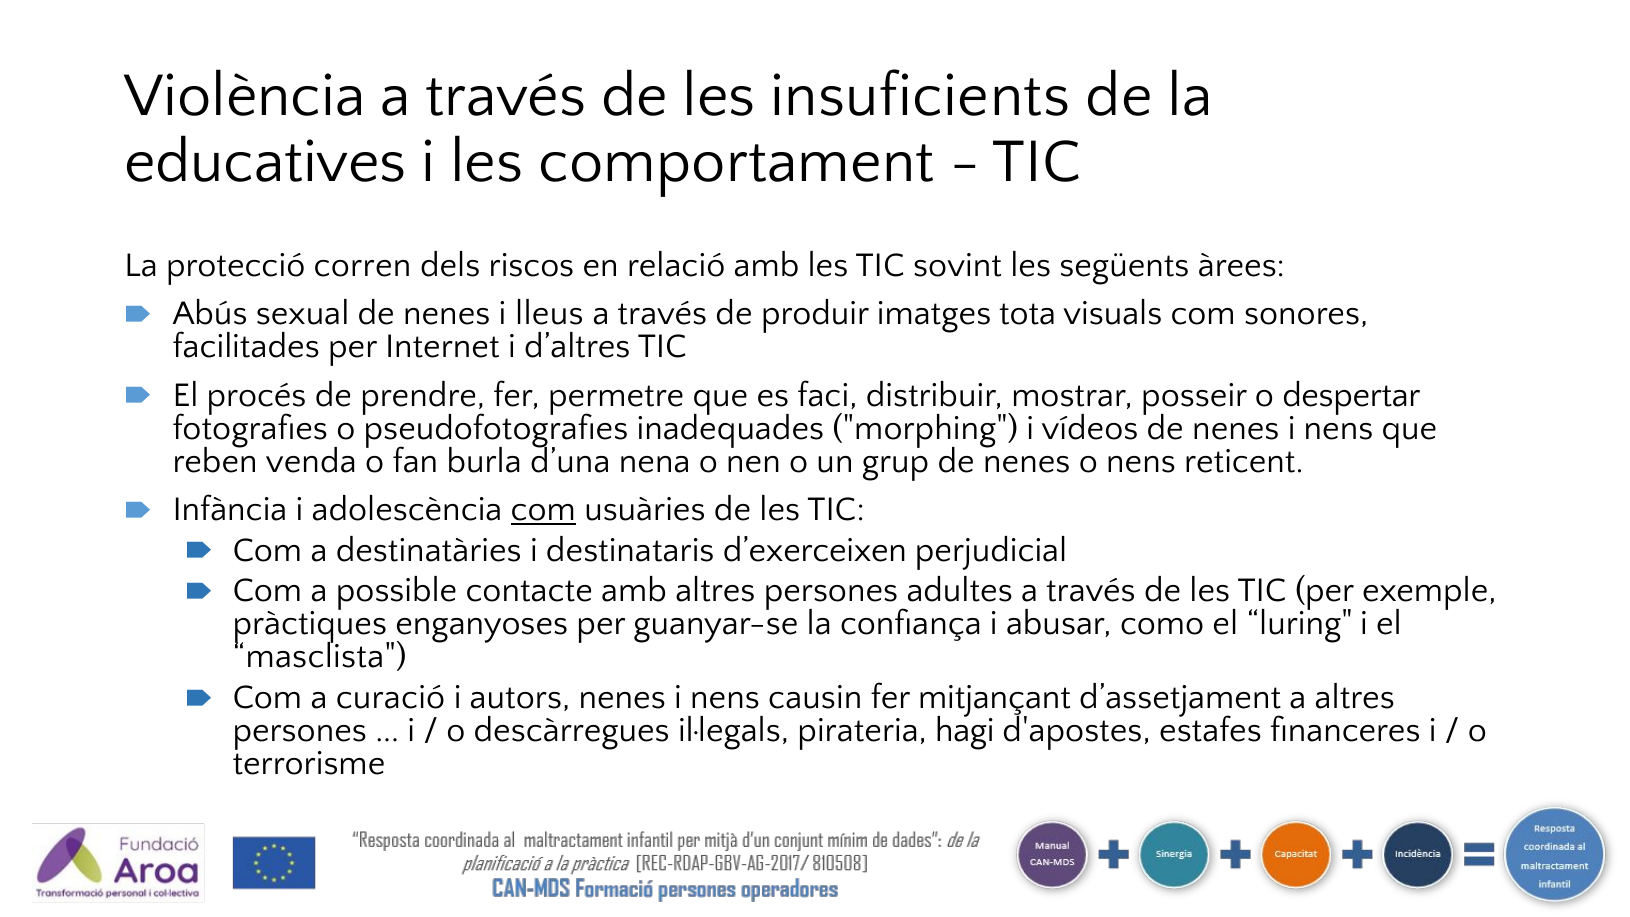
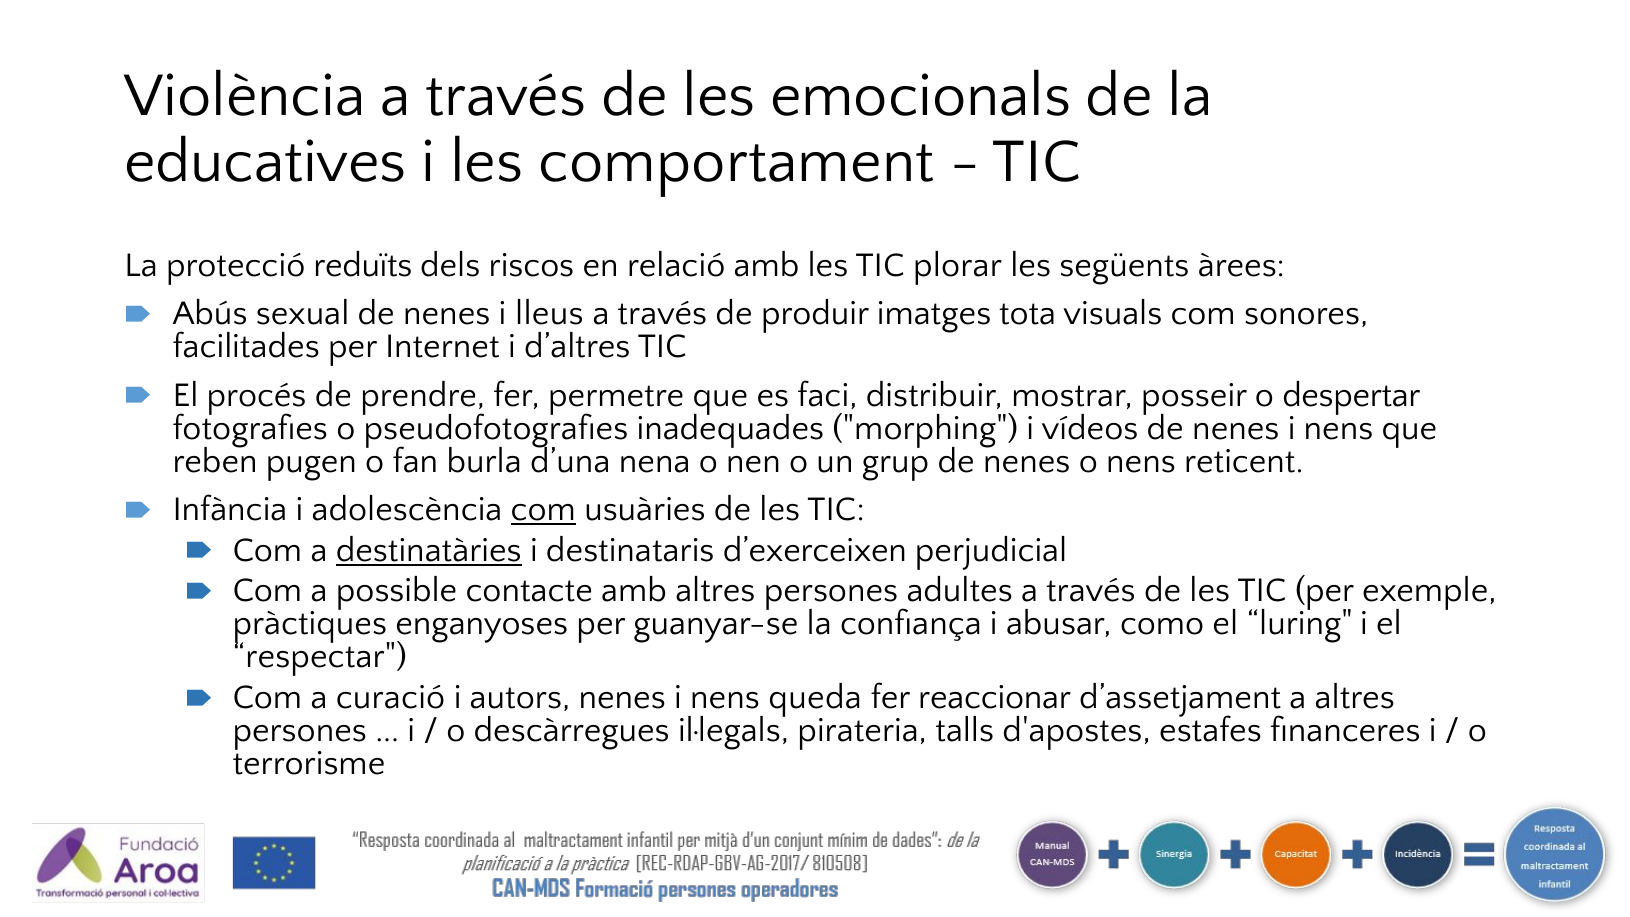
insuficients: insuficients -> emocionals (921, 95)
corren: corren -> reduïts (363, 265)
sovint: sovint -> plorar (958, 265)
venda: venda -> pugen (311, 461)
destinatàries underline: none -> present (429, 550)
masclista: masclista -> respectar (320, 657)
causin: causin -> queda (815, 697)
mitjançant: mitjançant -> reaccionar (995, 697)
hagi: hagi -> talls (965, 730)
